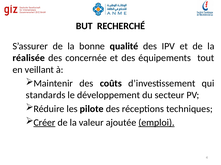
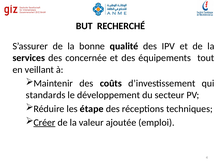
réalisée: réalisée -> services (29, 58)
pilote: pilote -> étape (92, 109)
emploi underline: present -> none (156, 123)
